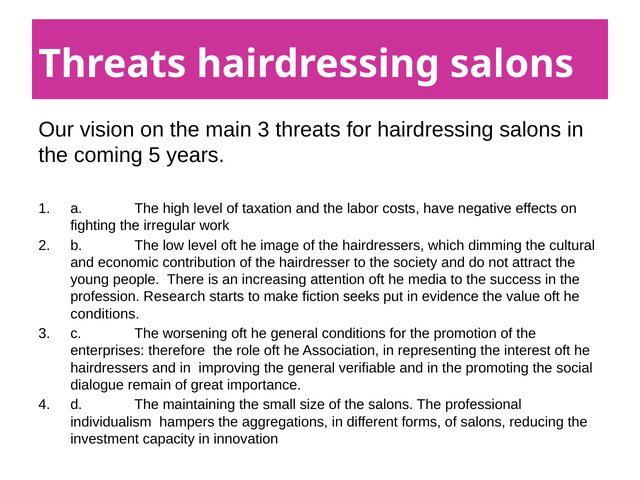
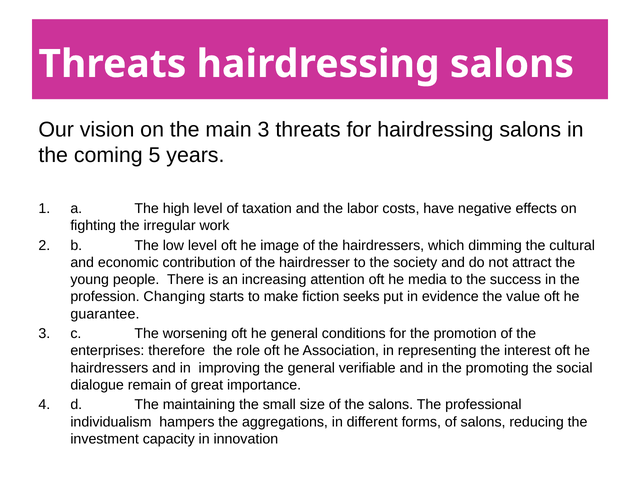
Research: Research -> Changing (174, 297)
conditions: conditions -> guarantee (105, 314)
